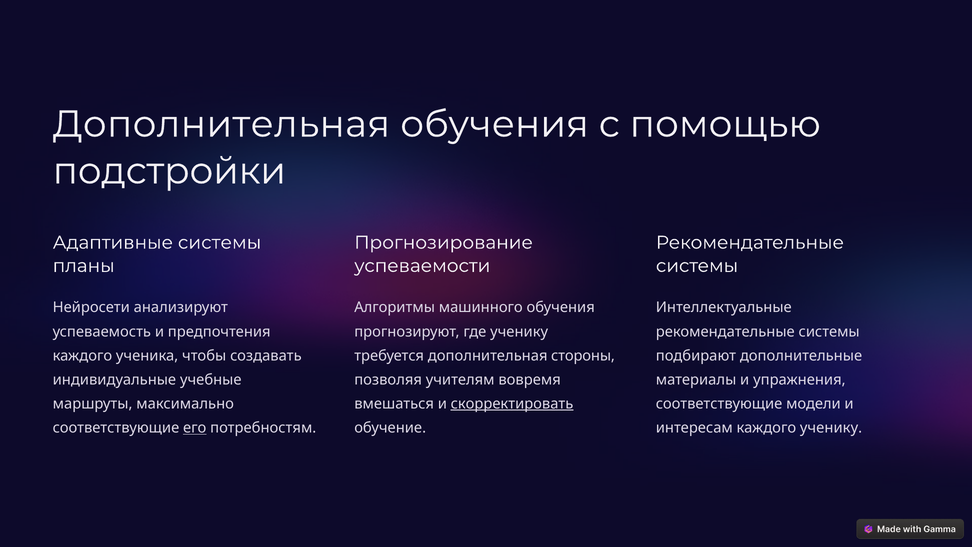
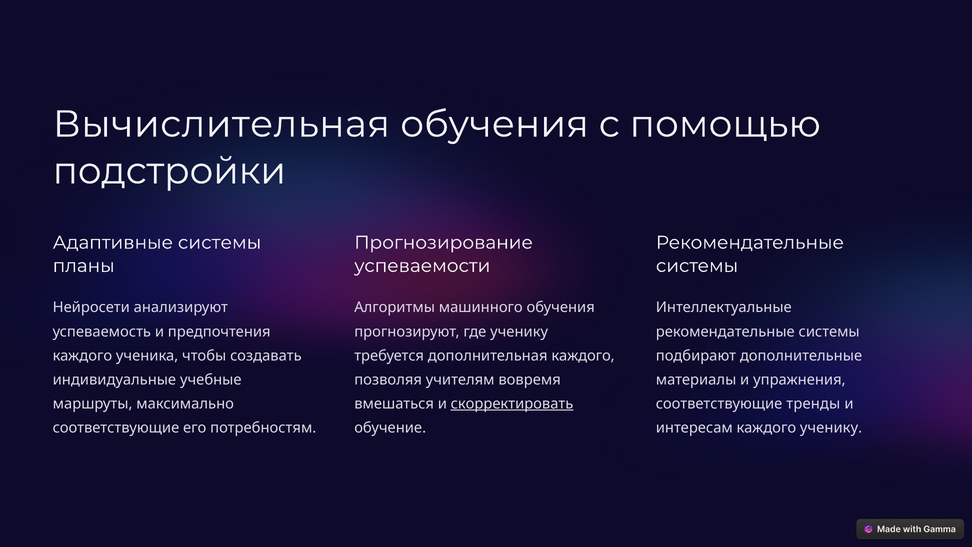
Дополнительная: Дополнительная -> Вычислительная (221, 124)
дополнительная стороны: стороны -> каждого (583, 356)
модели: модели -> тренды (813, 404)
его underline: present -> none (195, 428)
